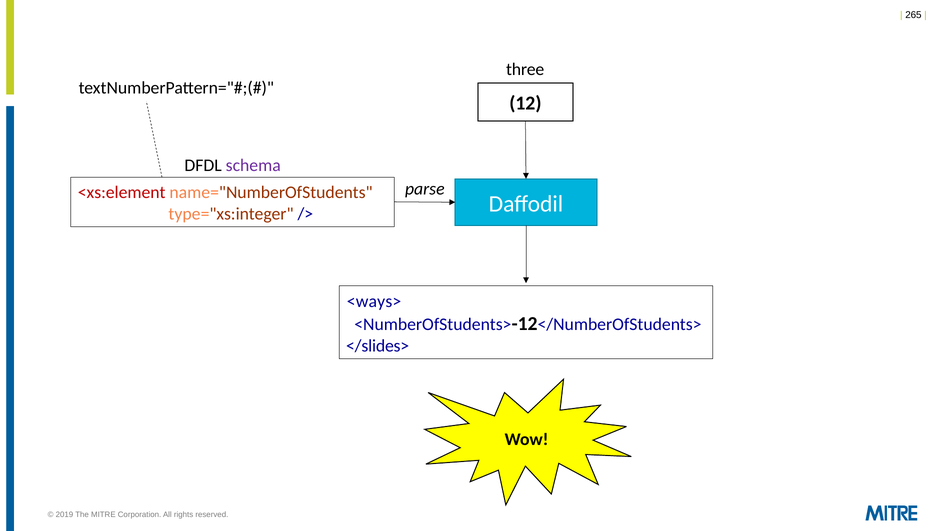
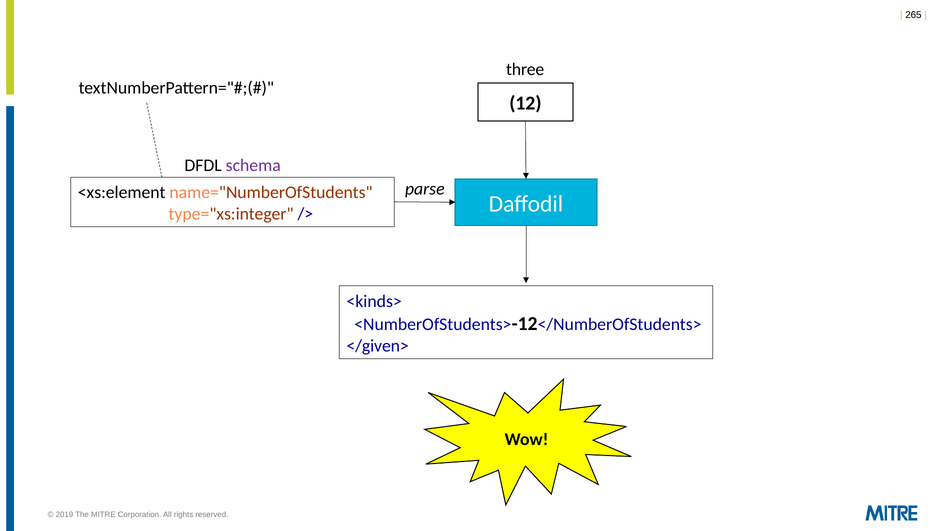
<xs:element colour: red -> black (122, 192)
<ways>: <ways> -> <kinds> (374, 301)
</slides>: </slides> -> </given> (378, 346)
